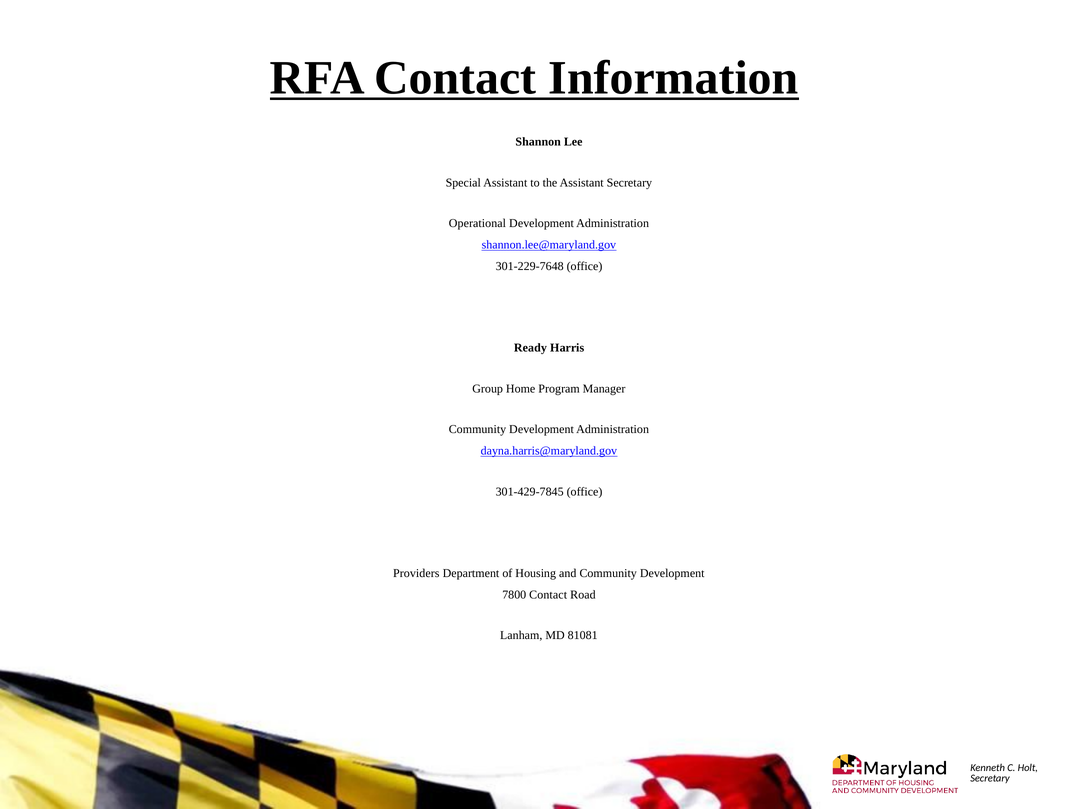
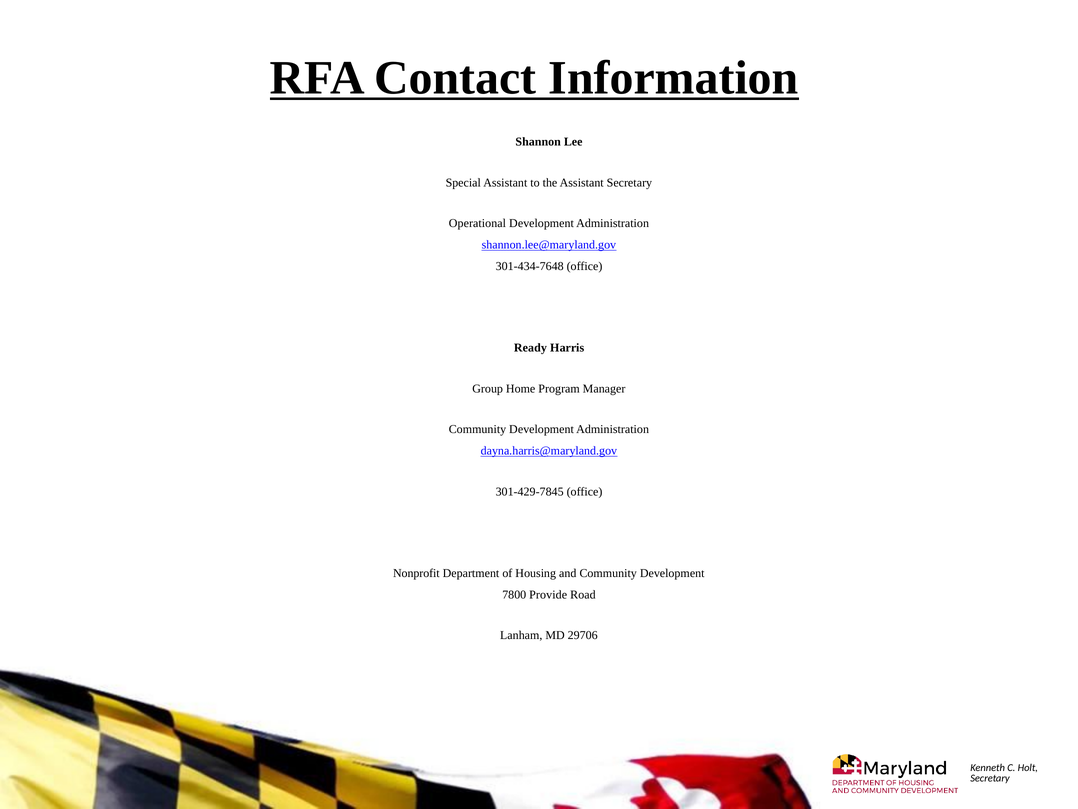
301-229-7648: 301-229-7648 -> 301-434-7648 (530, 266)
Providers: Providers -> Nonprofit (416, 573)
7800 Contact: Contact -> Provide (548, 594)
81081: 81081 -> 29706 (583, 635)
